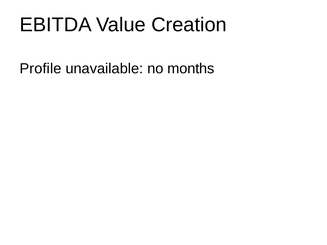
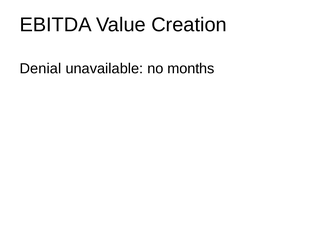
Profile: Profile -> Denial (40, 69)
